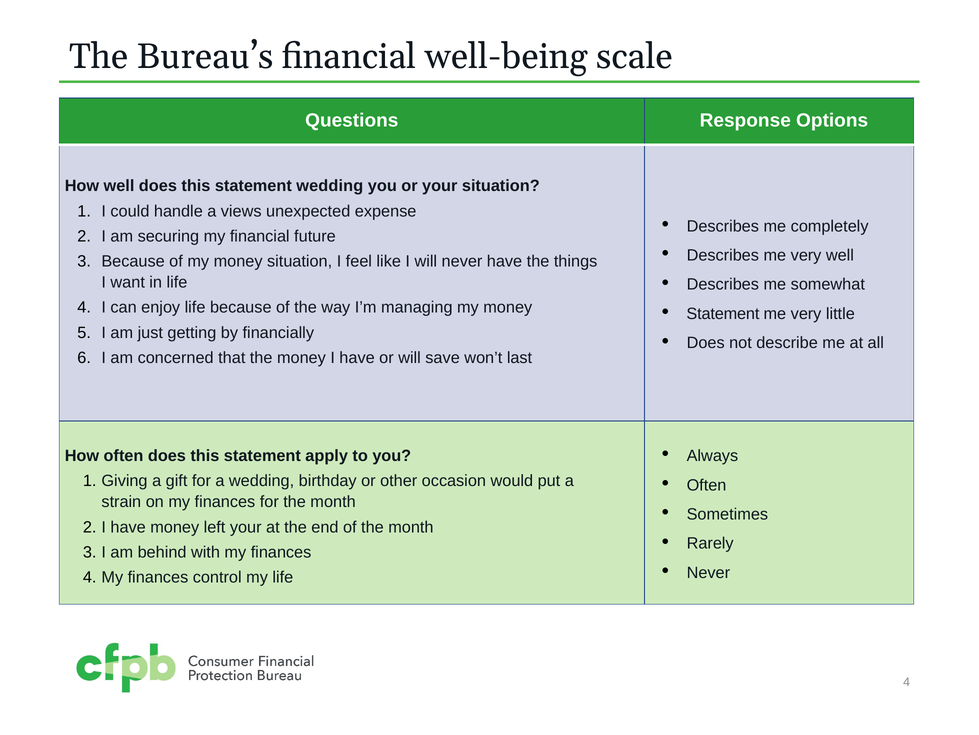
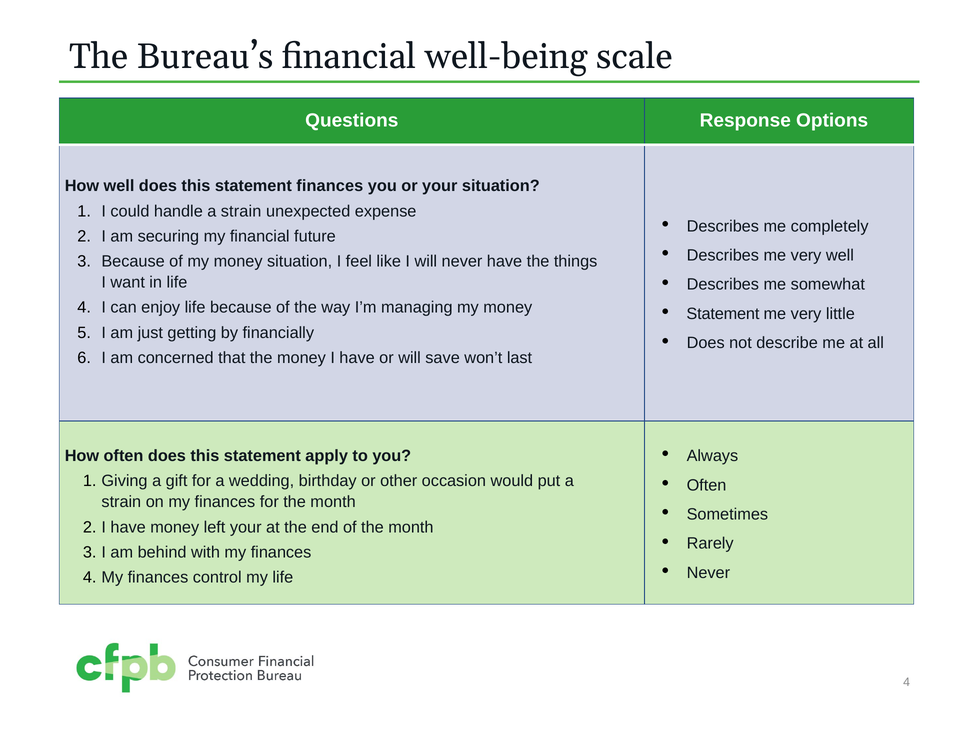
statement wedding: wedding -> finances (330, 186)
handle a views: views -> strain (241, 211)
